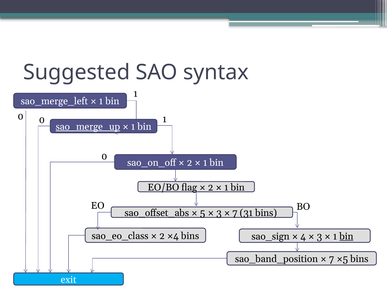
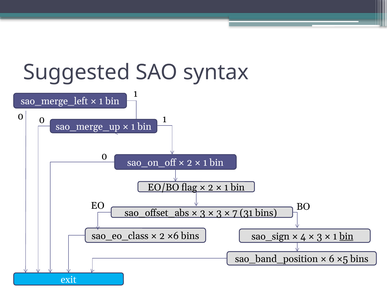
sao_merge_up underline: present -> none (88, 127)
5: 5 -> 3 (203, 213)
×4: ×4 -> ×6 (173, 236)
7: 7 -> 6 (332, 259)
